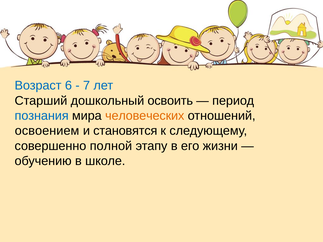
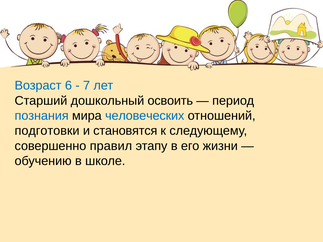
человеческих colour: orange -> blue (145, 116)
освоением: освоением -> подготовки (47, 131)
полной: полной -> правил (111, 146)
